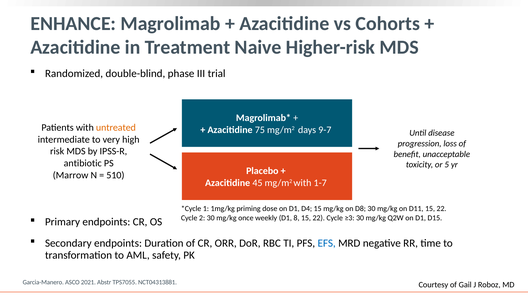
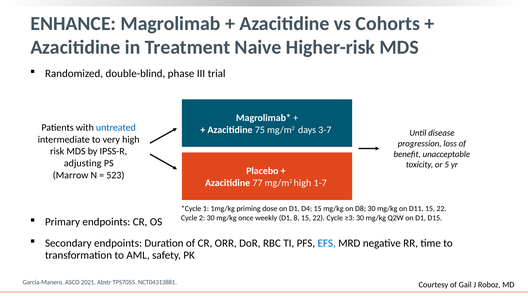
untreated colour: orange -> blue (116, 128)
9-7: 9-7 -> 3-7 (325, 130)
antibiotic: antibiotic -> adjusting (83, 163)
510: 510 -> 523 (115, 175)
45: 45 -> 77 (257, 183)
mg/m2 with: with -> high (302, 183)
